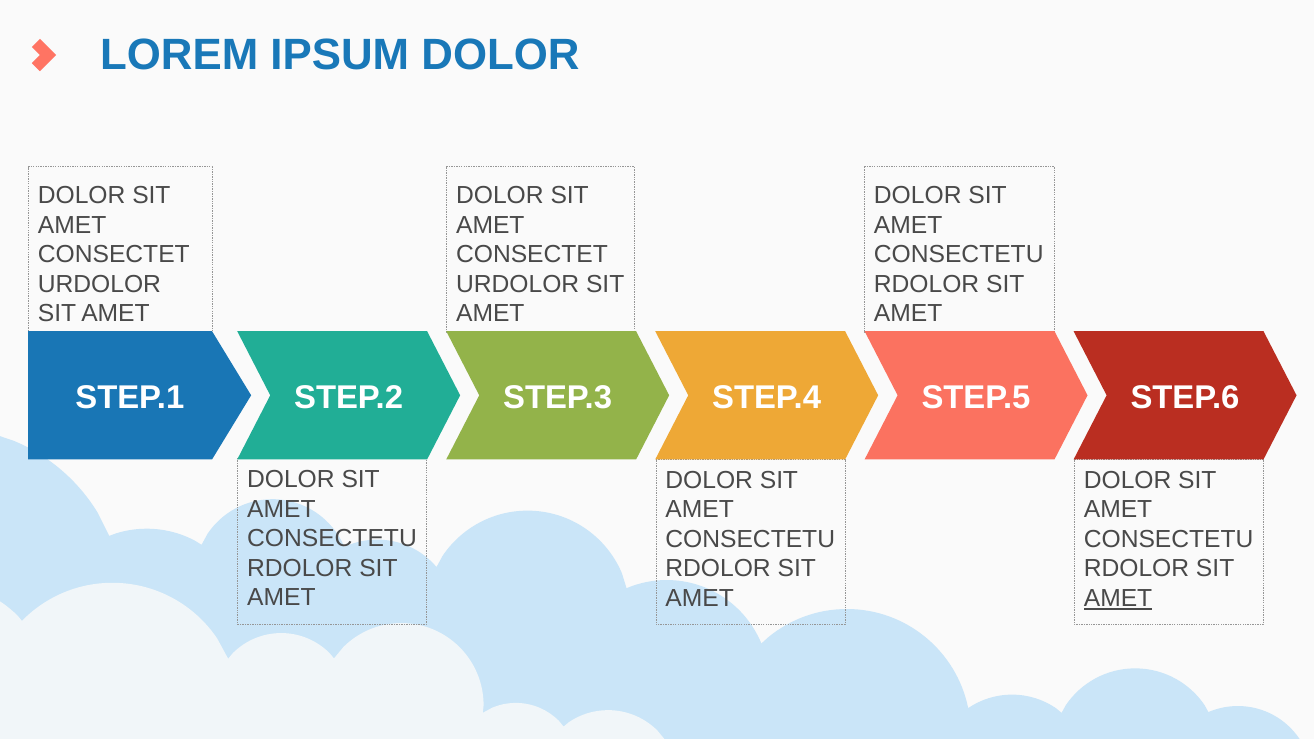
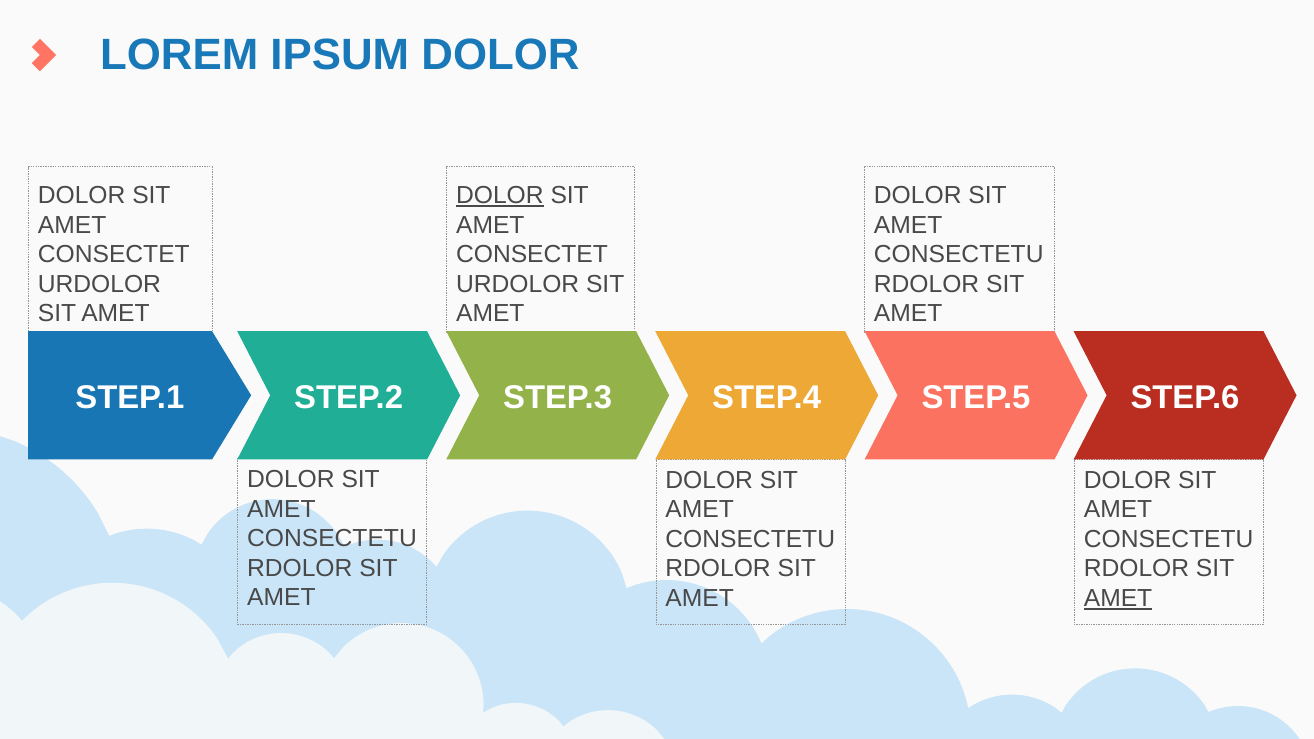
DOLOR underline: none -> present (500, 196)
